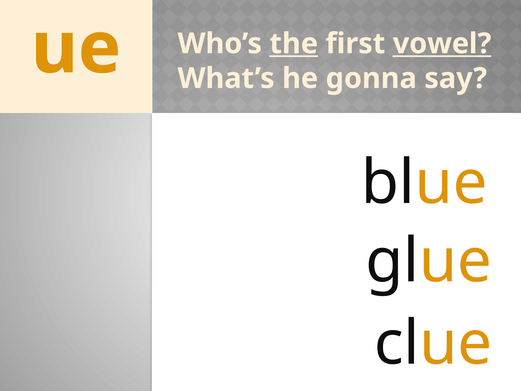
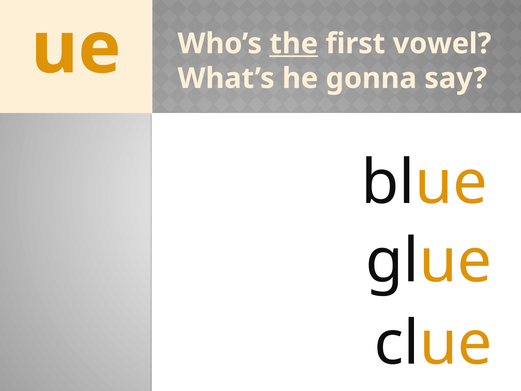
vowel underline: present -> none (442, 44)
